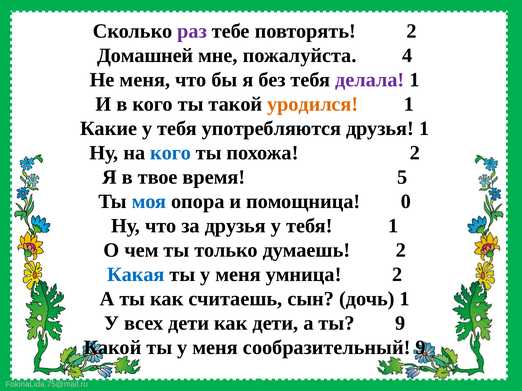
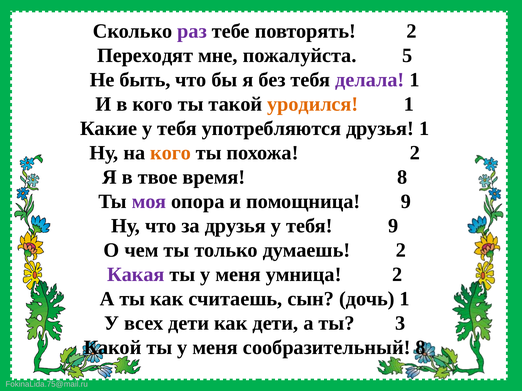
Домашней: Домашней -> Переходят (145, 55)
4: 4 -> 5 (407, 55)
Не меня: меня -> быть (145, 80)
кого colour: blue -> orange (171, 153)
время 5: 5 -> 8 (402, 177)
моя colour: blue -> purple (149, 202)
помощница 0: 0 -> 9 (406, 202)
тебя 1: 1 -> 9 (393, 226)
Какая colour: blue -> purple (136, 275)
ты 9: 9 -> 3 (400, 324)
сообразительный 9: 9 -> 8 (421, 348)
